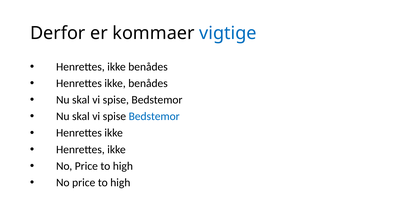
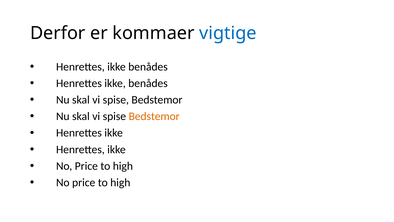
Bedstemor colour: blue -> orange (154, 116)
